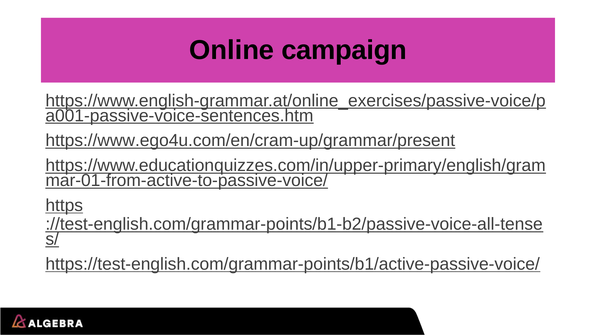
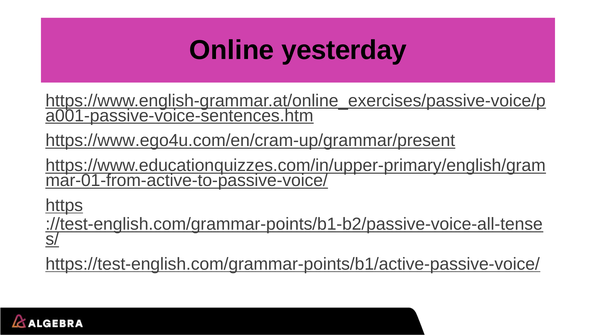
campaign: campaign -> yesterday (344, 50)
